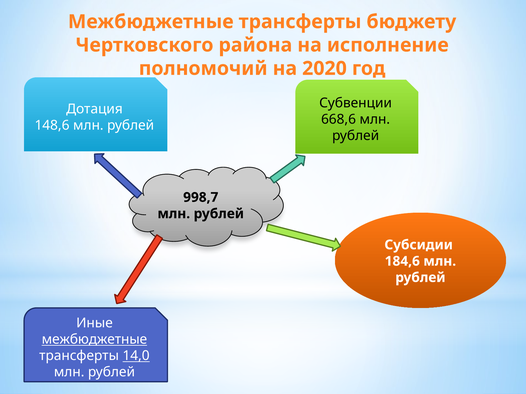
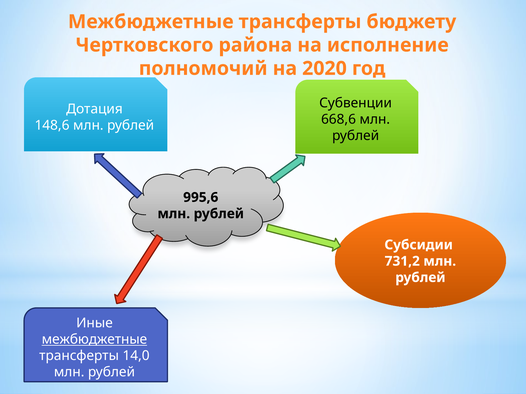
998,7: 998,7 -> 995,6 (201, 198)
184,6: 184,6 -> 731,2 (402, 262)
14,0 underline: present -> none (136, 356)
